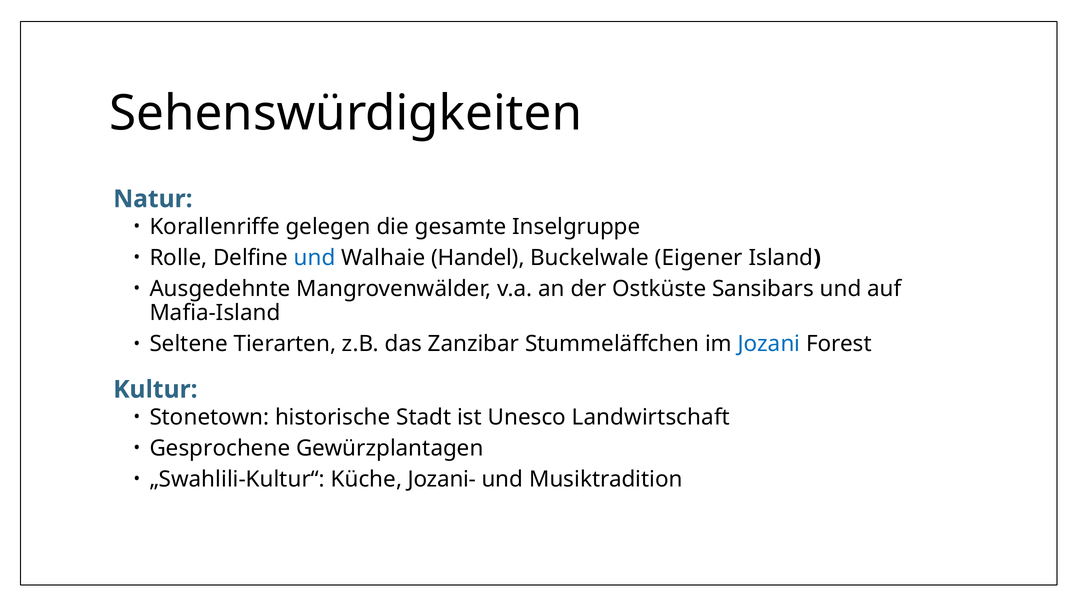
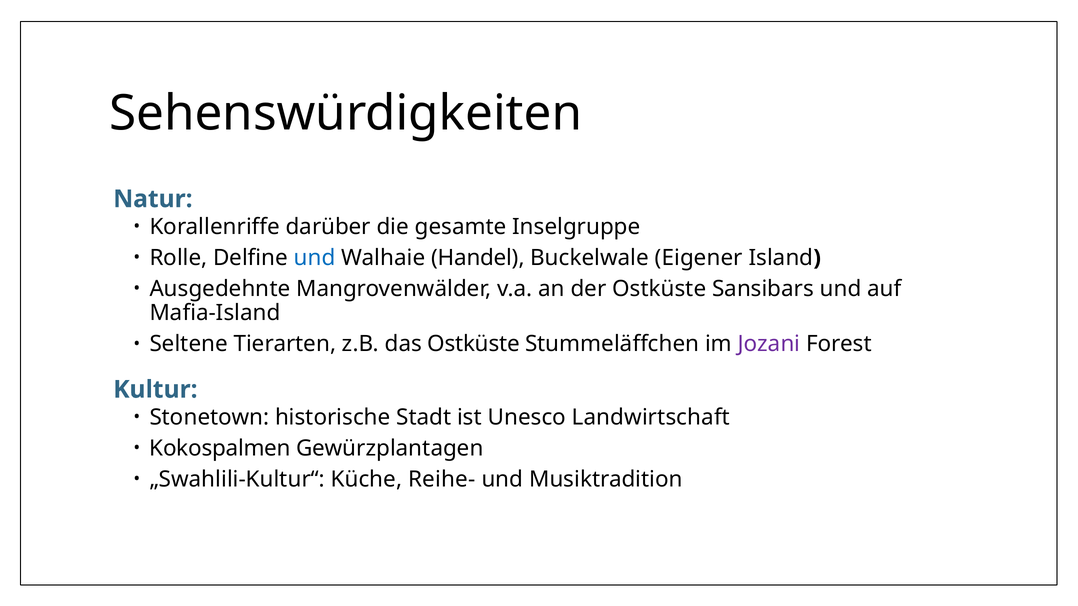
gelegen: gelegen -> darüber (328, 227)
das Zanzibar: Zanzibar -> Ostküste (474, 344)
Jozani colour: blue -> purple (769, 344)
Gesprochene: Gesprochene -> Kokospalmen (220, 449)
Jozani-: Jozani- -> Reihe- (442, 480)
